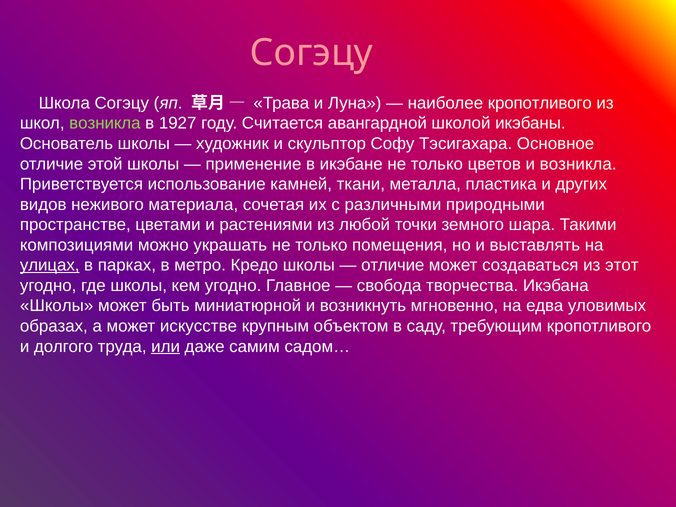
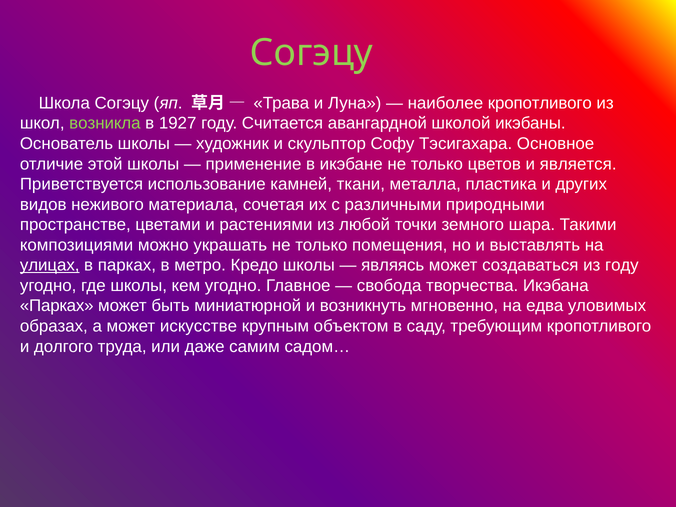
Согэцу colour: pink -> light green (311, 53)
и возникла: возникла -> является (578, 164)
отличие: отличие -> являясь (393, 265)
из этот: этот -> году (622, 265)
Школы: Школы -> Парках (57, 306)
или underline: present -> none (166, 346)
